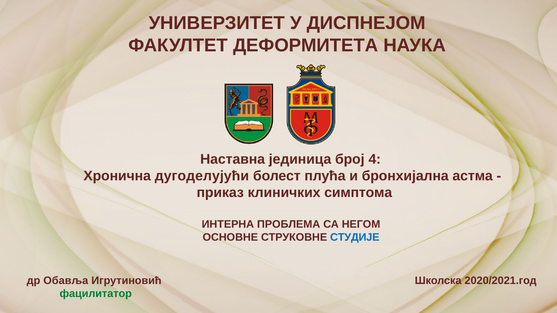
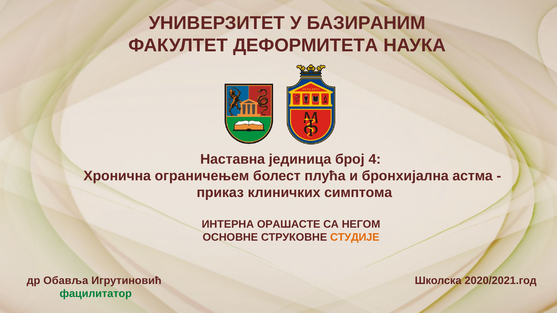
ДИСПНЕЈOМ: ДИСПНЕЈOМ -> БАЗИРАНИМ (366, 23)
дугоделујући: дугоделујући -> ограничењем (202, 176)
ПРОБЛЕМА: ПРОБЛЕМА -> ОРАШАСТЕ (289, 224)
СТУДИЈЕ colour: blue -> orange (355, 237)
